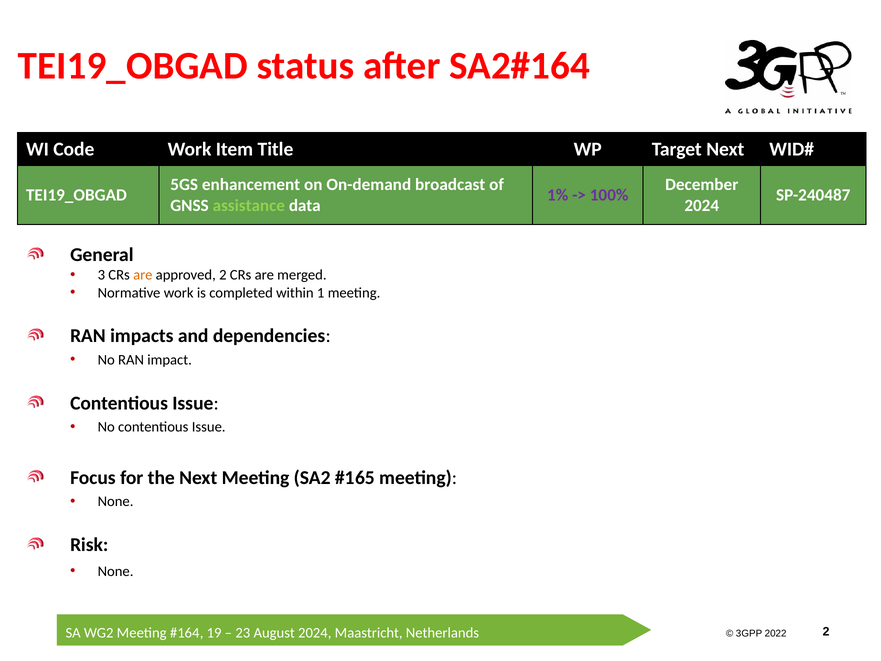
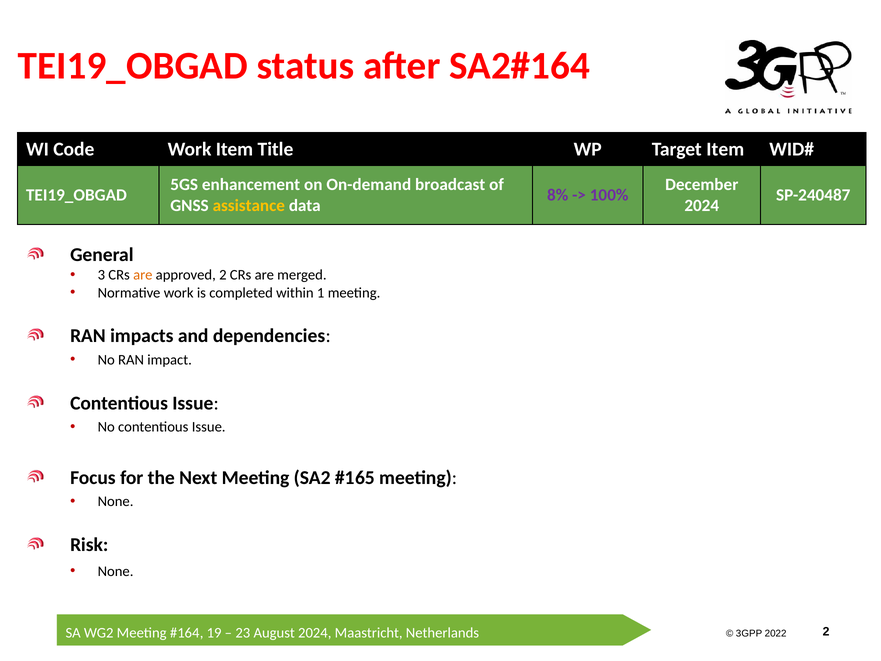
Target Next: Next -> Item (725, 149)
1%: 1% -> 8% (558, 195)
assistance colour: light green -> yellow (249, 206)
